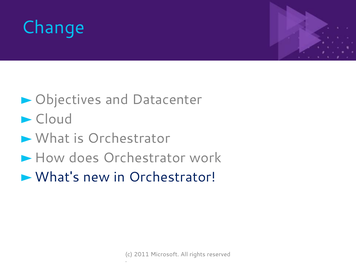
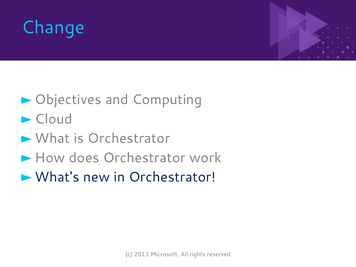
Datacenter: Datacenter -> Computing (167, 100)
